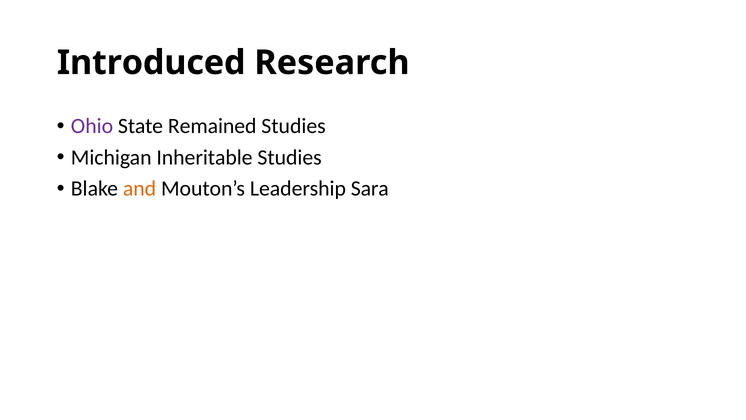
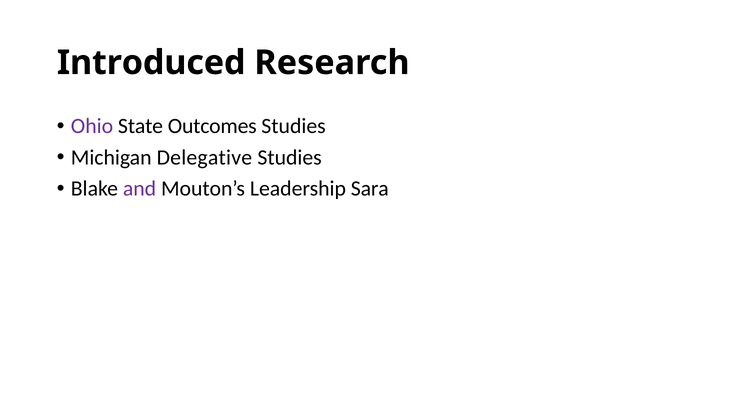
Remained: Remained -> Outcomes (212, 126)
Inheritable: Inheritable -> Delegative (204, 157)
and colour: orange -> purple (140, 189)
